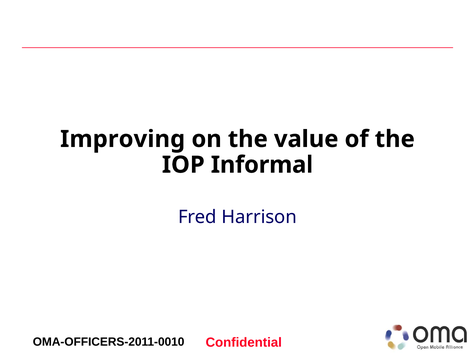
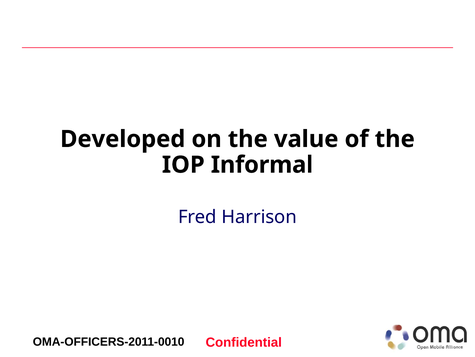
Improving: Improving -> Developed (123, 139)
